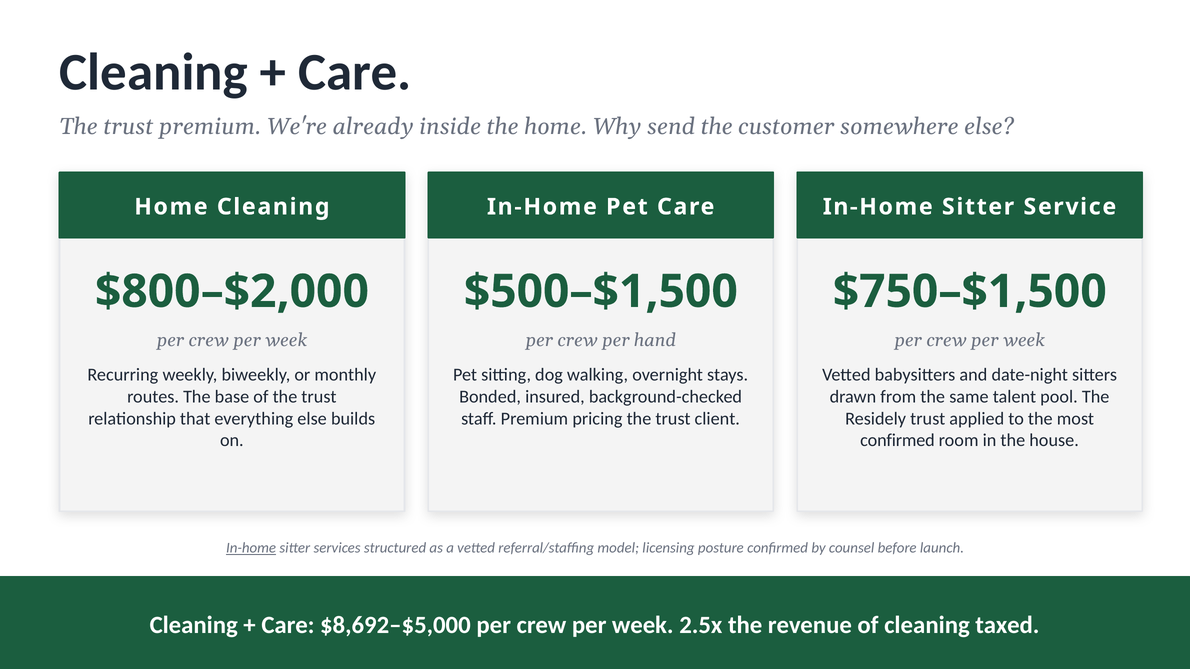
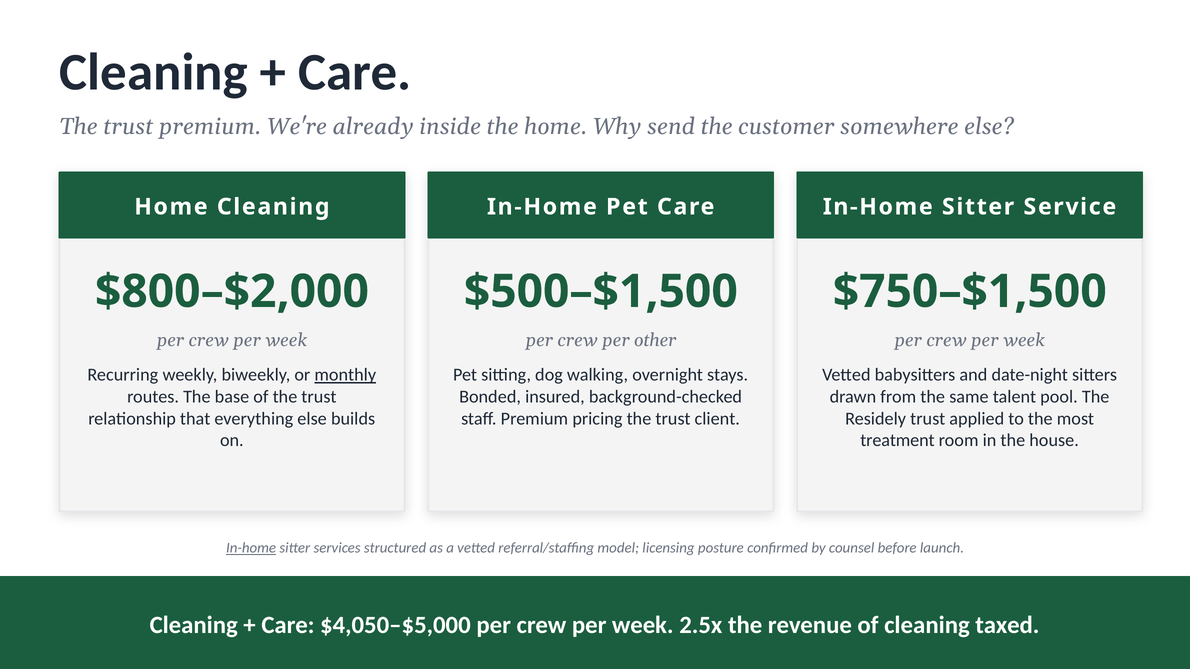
hand: hand -> other (655, 340)
monthly underline: none -> present (345, 375)
confirmed: confirmed -> treatment (897, 441)
$8,692–$5,000: $8,692–$5,000 -> $4,050–$5,000 (395, 625)
